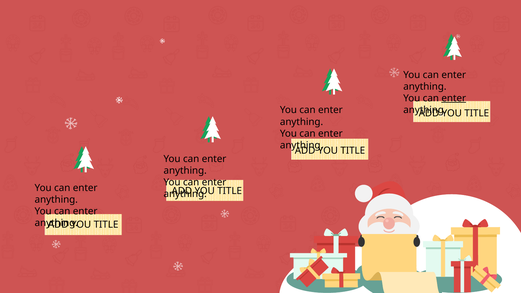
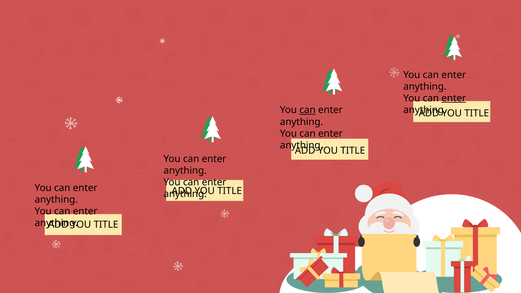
can underline: none -> present (307, 110)
